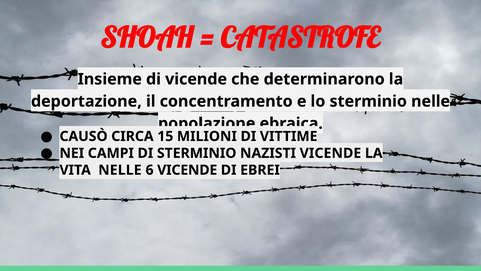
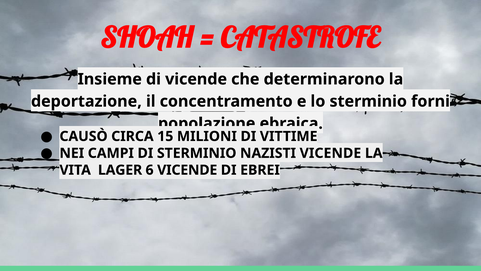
sterminio nelle: nelle -> forni (431, 101)
VITA NELLE: NELLE -> LAGER (120, 170)
